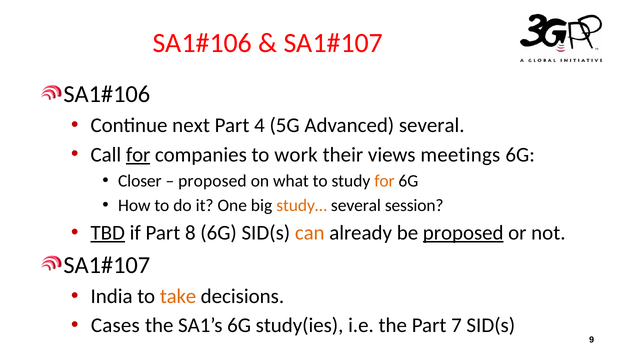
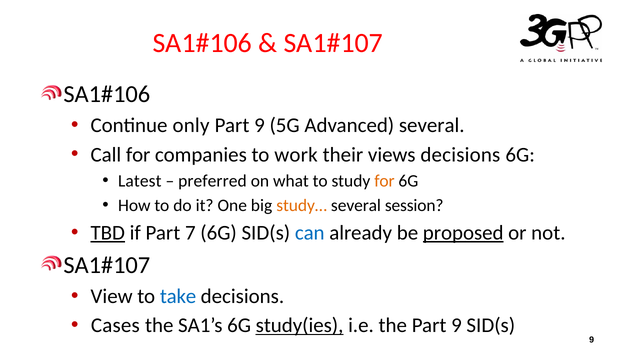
next: next -> only (191, 126)
4: 4 -> 9 (259, 126)
for underline: present -> none (138, 155)
views meetings: meetings -> decisions (460, 155)
Closer: Closer -> Latest (140, 181)
proposed: proposed -> preferred (212, 181)
8: 8 -> 7 (190, 233)
can colour: orange -> blue (310, 233)
India: India -> View (112, 297)
take colour: orange -> blue (178, 297)
study(ies underline: none -> present (300, 326)
the Part 7: 7 -> 9 (456, 326)
